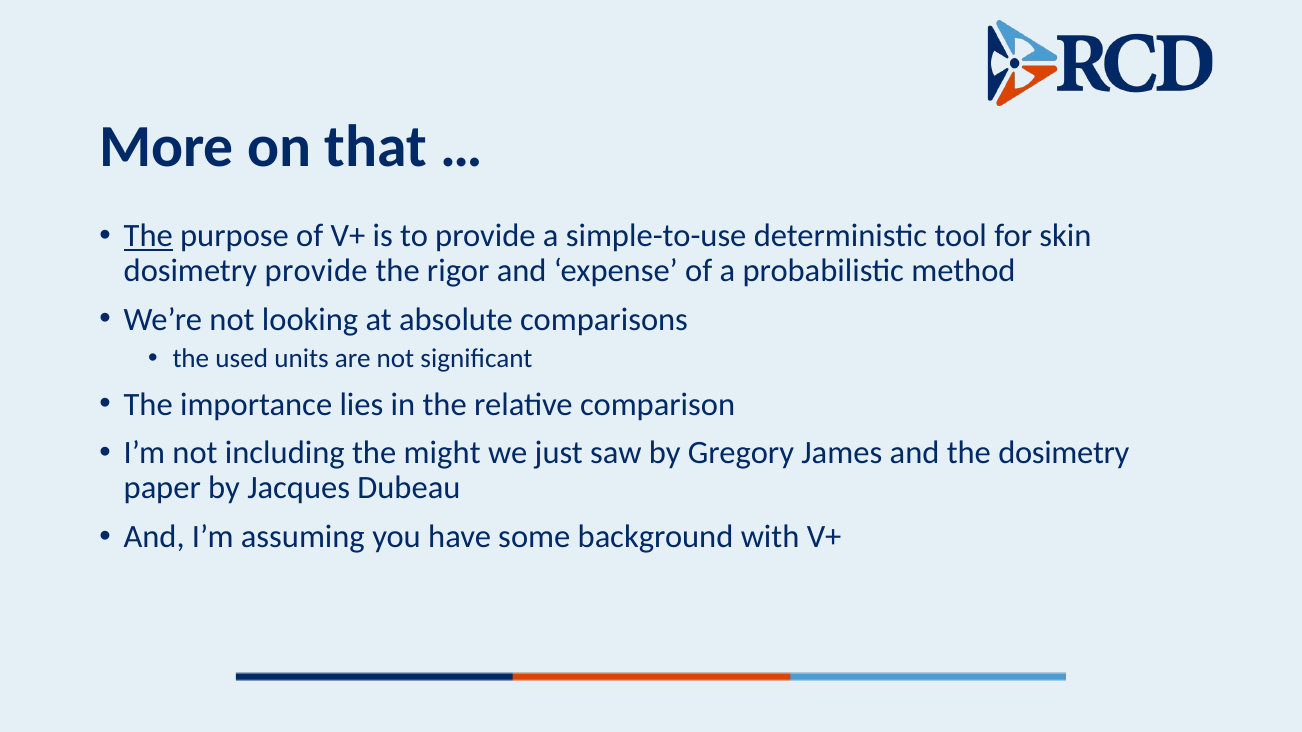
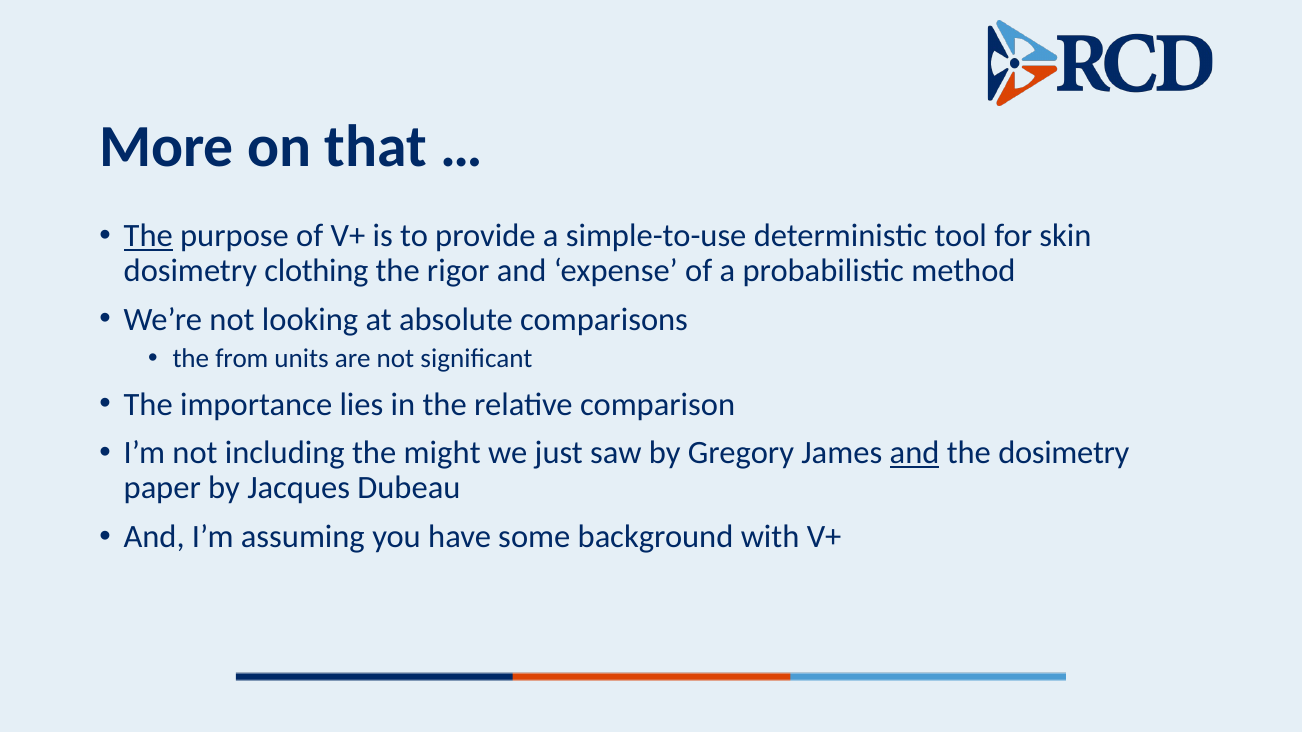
dosimetry provide: provide -> clothing (316, 271)
used: used -> from (242, 359)
and underline: none -> present (915, 453)
